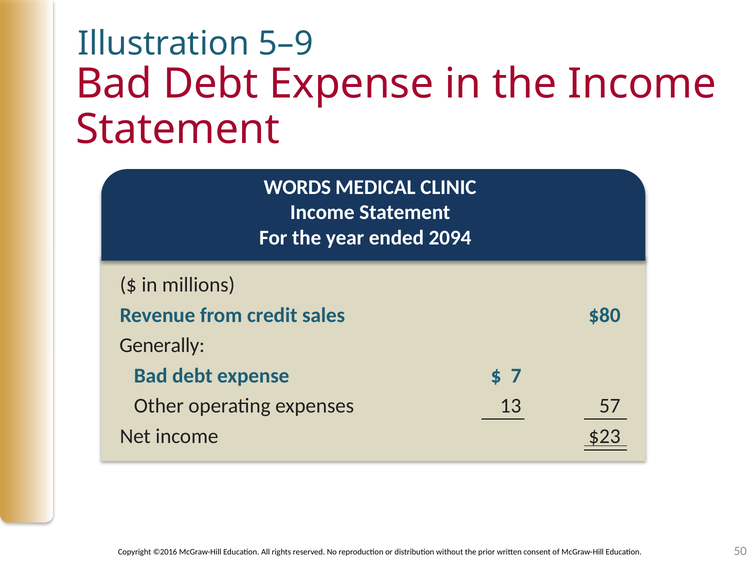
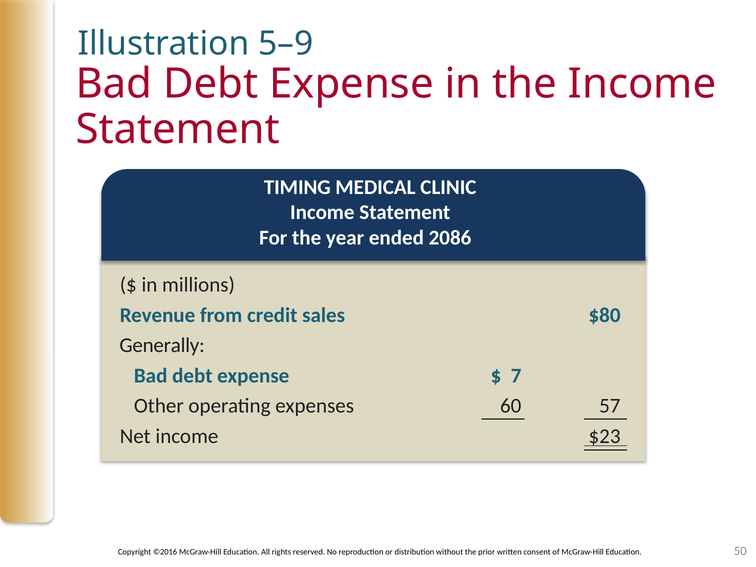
WORDS: WORDS -> TIMING (297, 187)
2094: 2094 -> 2086 (450, 238)
13: 13 -> 60 (511, 406)
